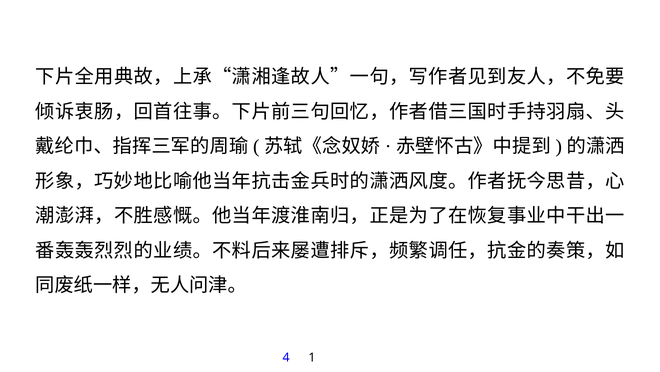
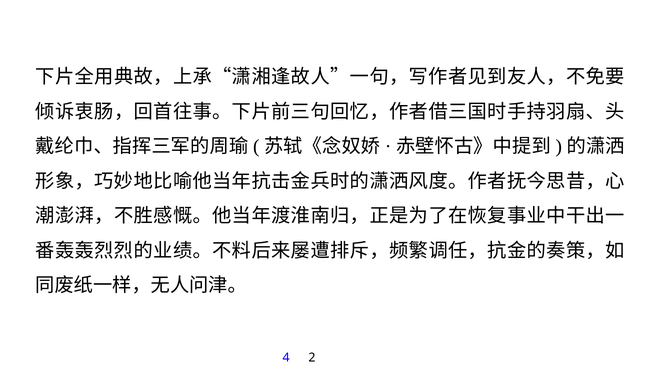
1: 1 -> 2 (312, 357)
